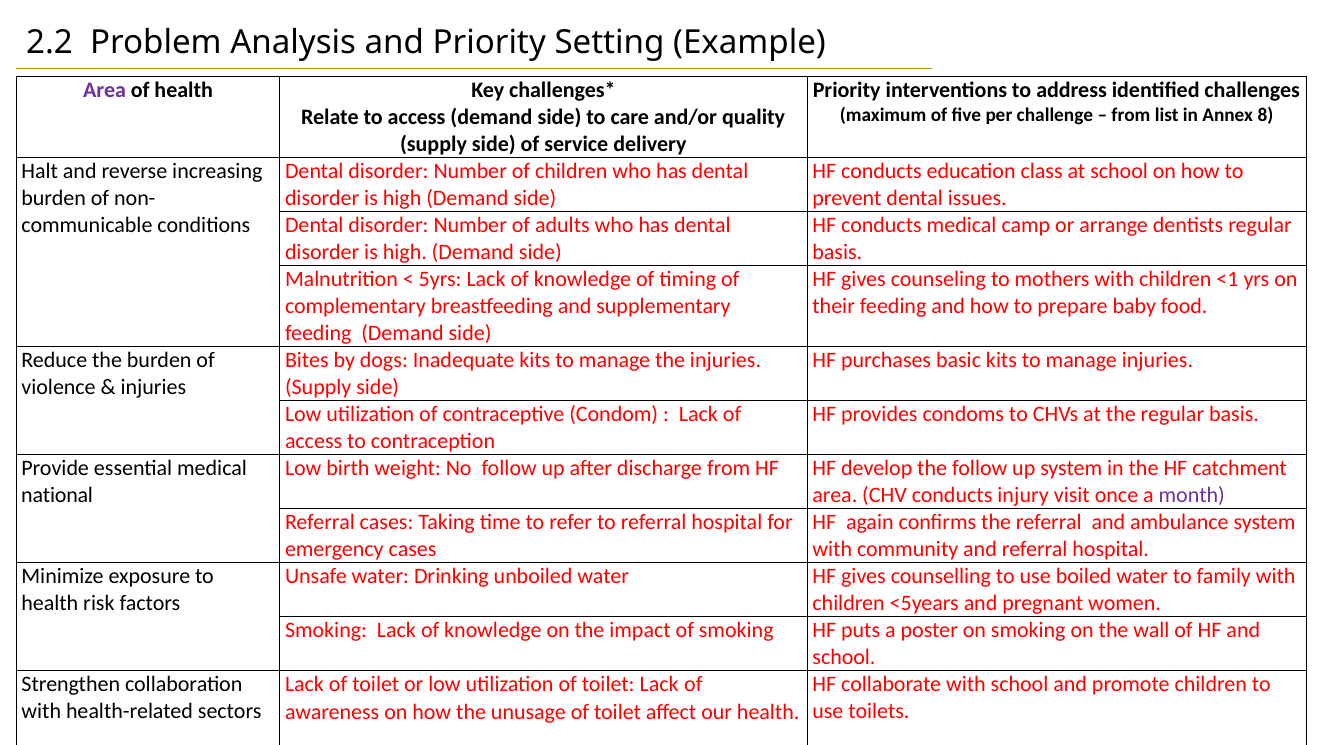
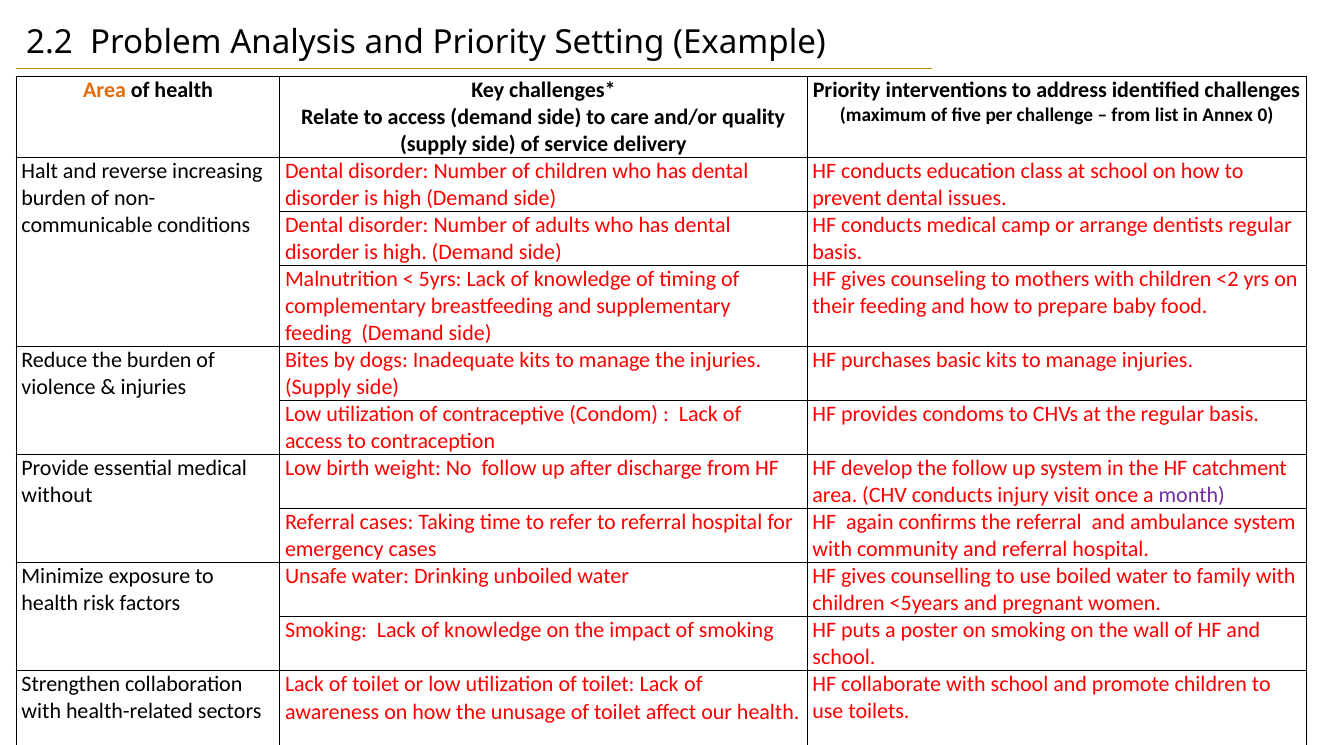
Area colour: purple -> orange (104, 90)
8: 8 -> 0 (1265, 116)
<1: <1 -> <2 (1227, 279)
national: national -> without (57, 495)
